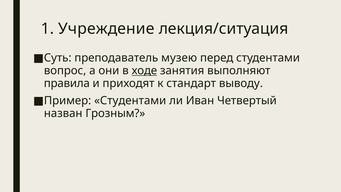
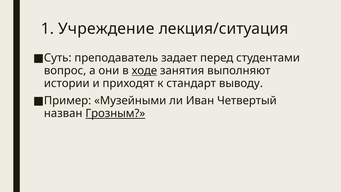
музею: музею -> задает (179, 58)
правила: правила -> истории (67, 83)
Пример Студентами: Студентами -> Музейными (130, 100)
Грозным underline: none -> present (115, 113)
